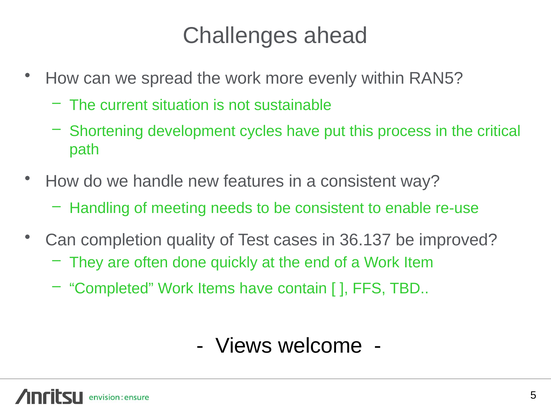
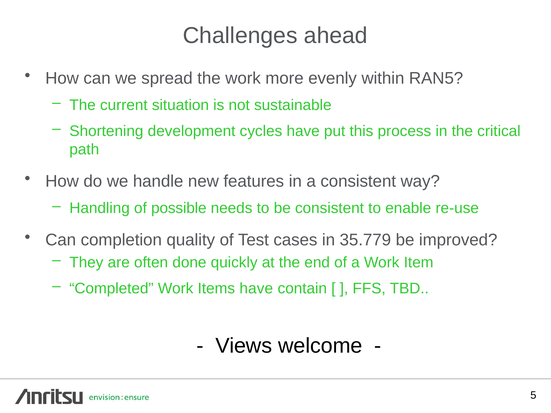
meeting: meeting -> possible (179, 208)
36.137: 36.137 -> 35.779 (365, 240)
